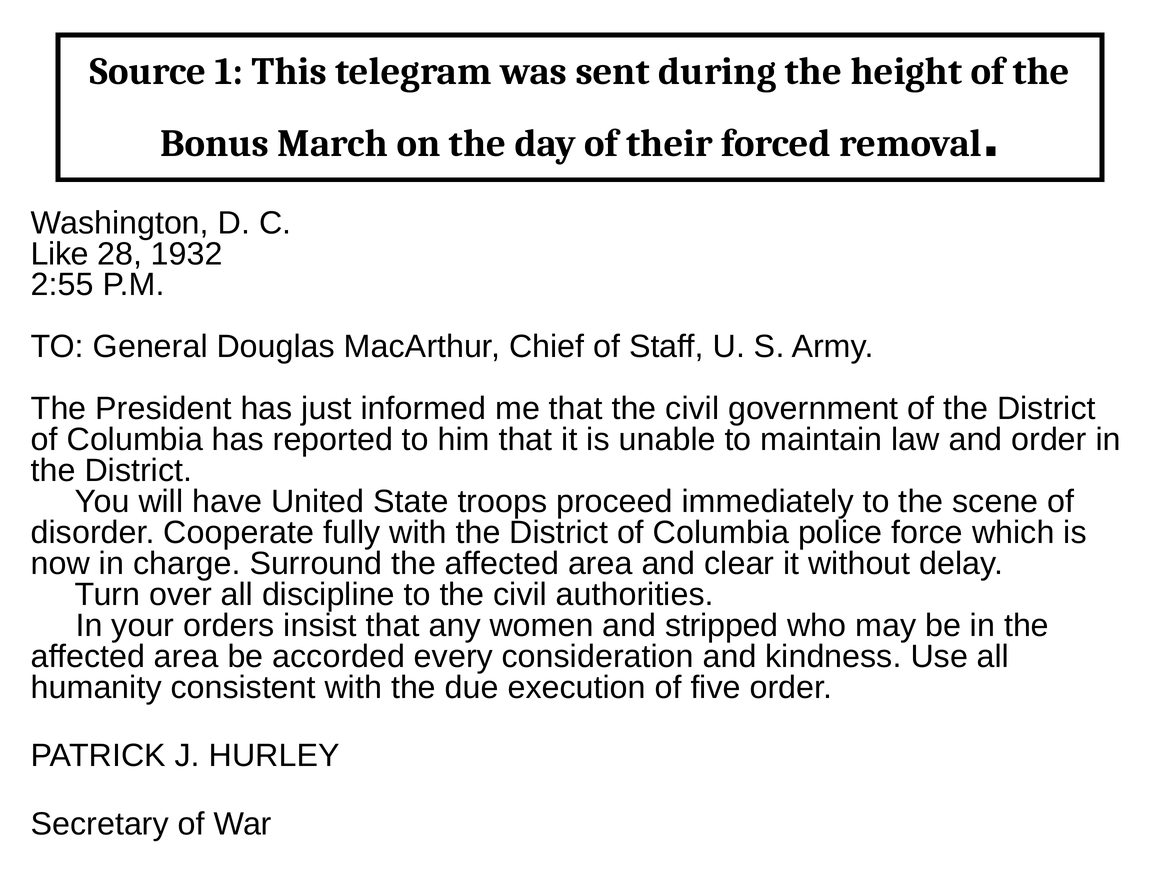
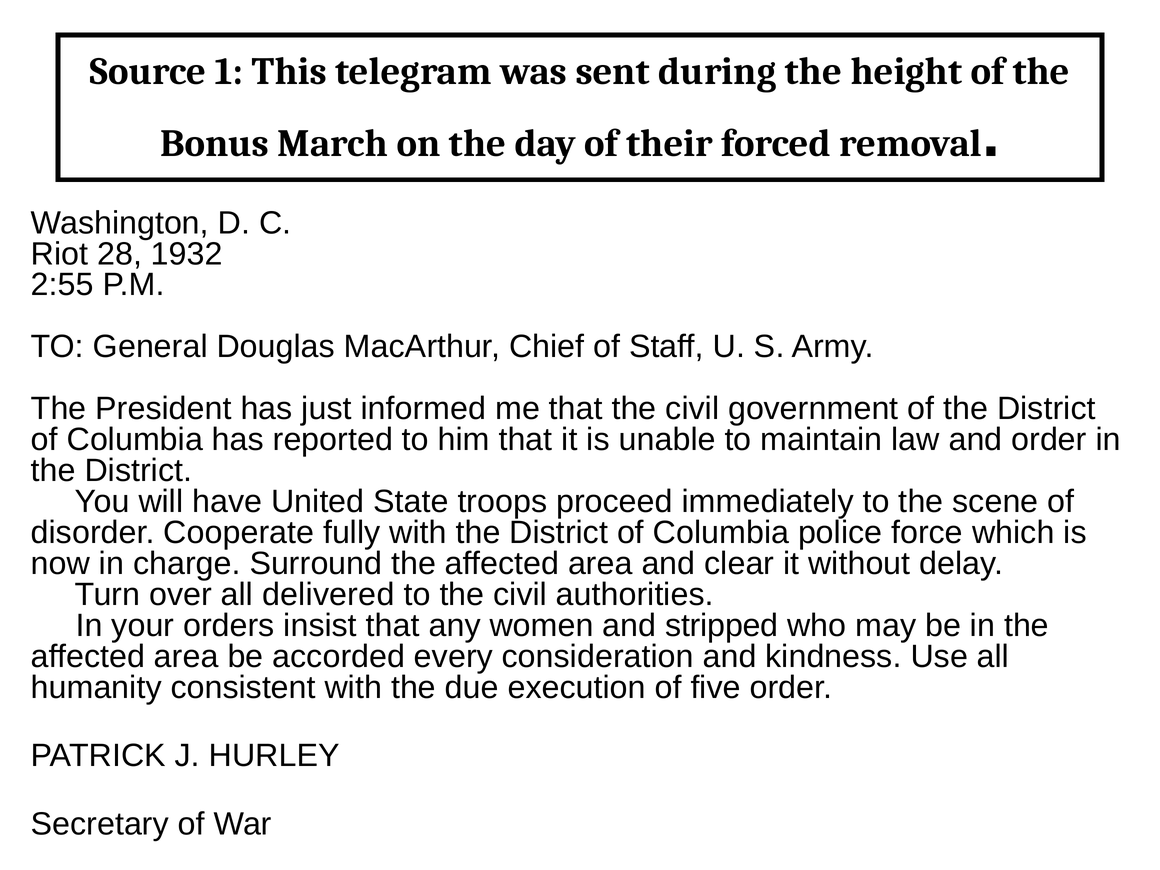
Like: Like -> Riot (60, 254)
discipline: discipline -> delivered (328, 594)
